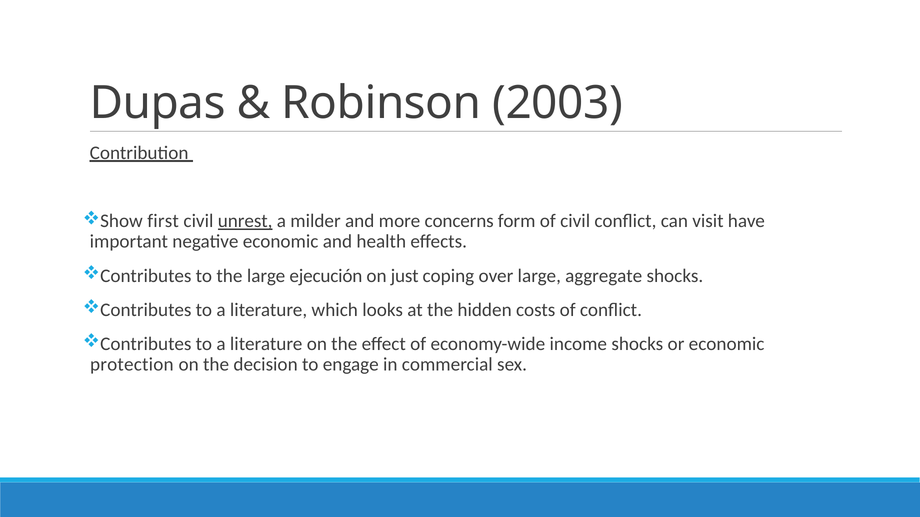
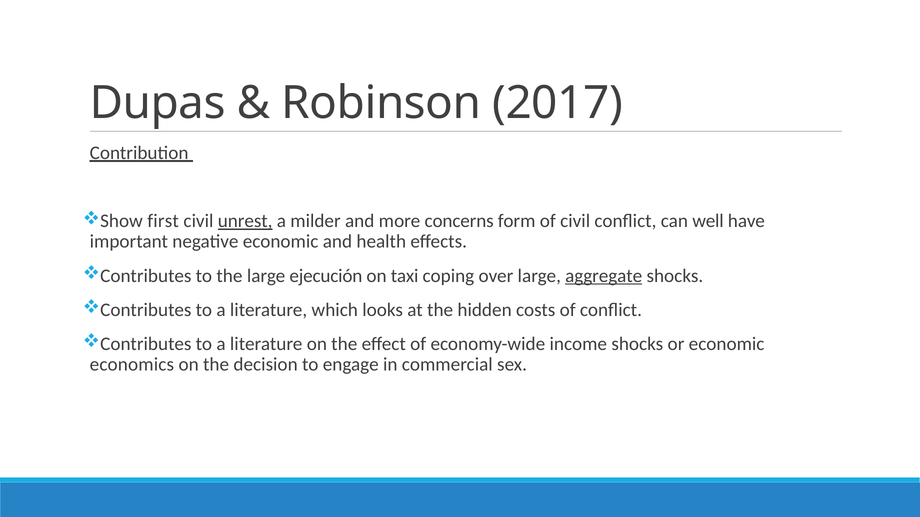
2003: 2003 -> 2017 (558, 103)
visit: visit -> well (708, 221)
just: just -> taxi (405, 276)
aggregate underline: none -> present (604, 276)
protection: protection -> economics (132, 365)
